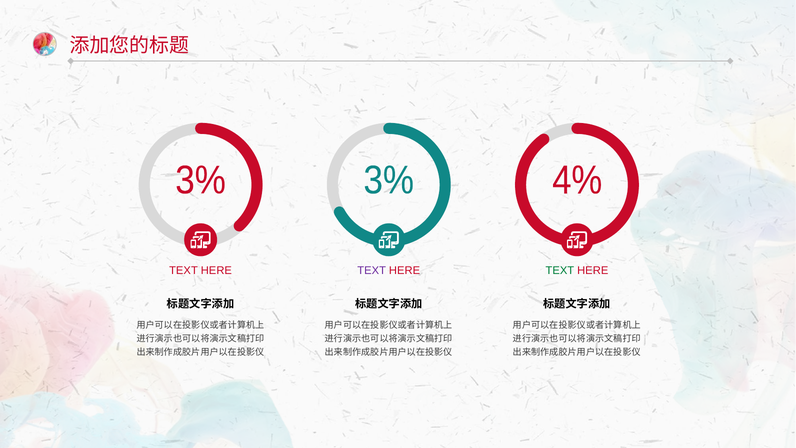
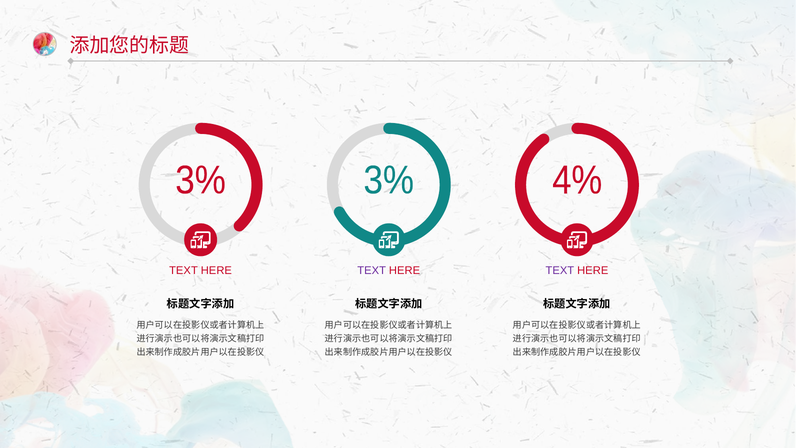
TEXT colour: green -> purple (560, 270)
